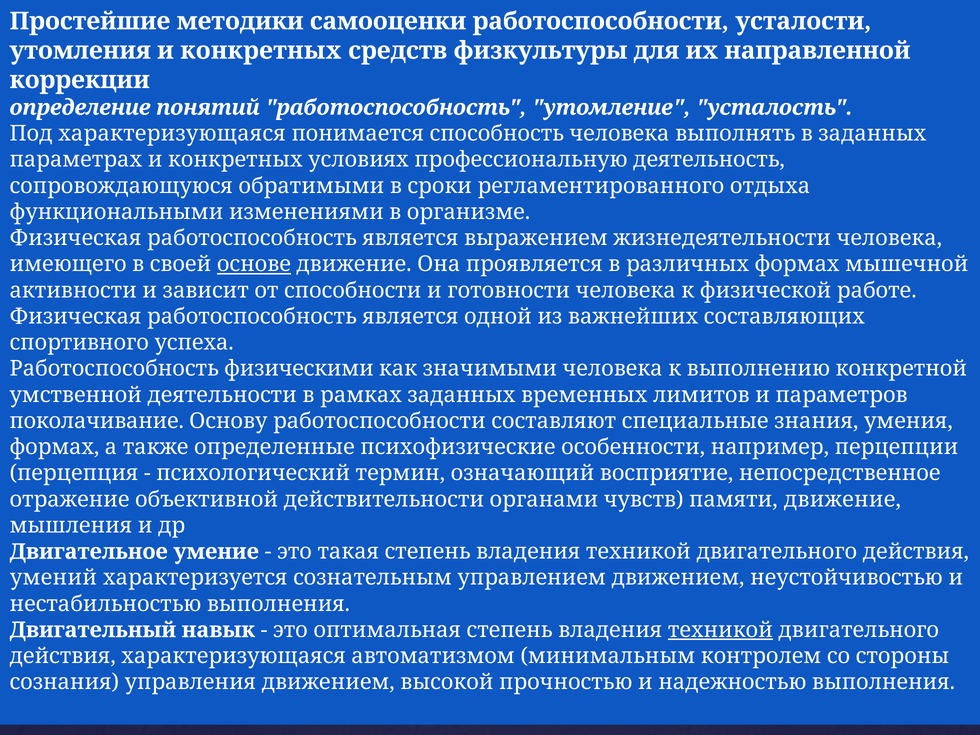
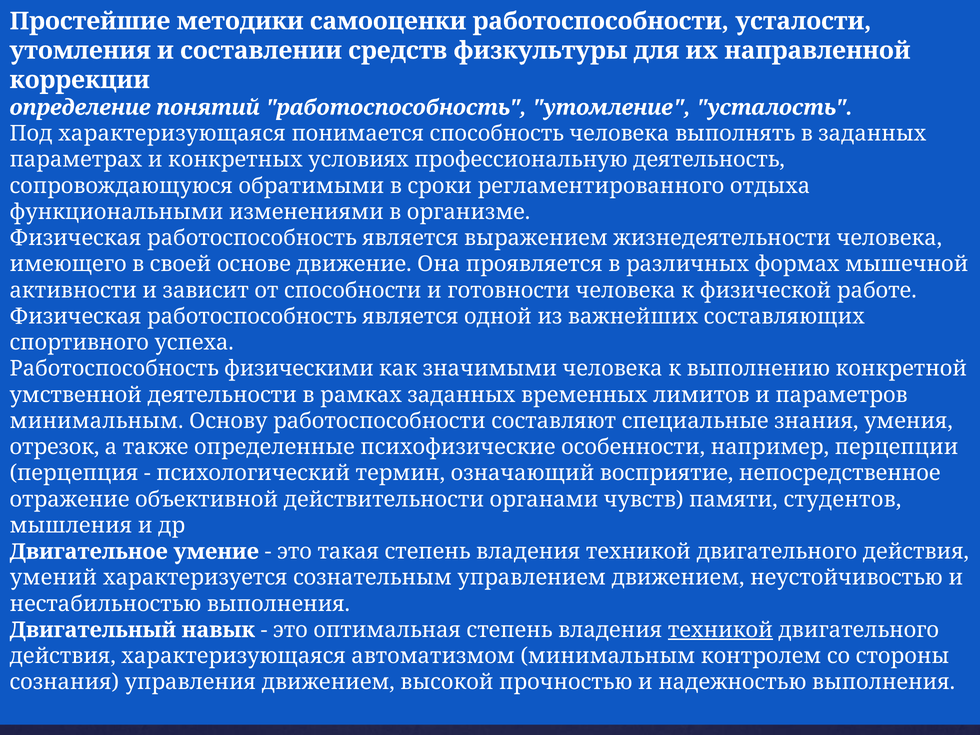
утомления и конкретных: конкретных -> составлении (261, 51)
основе underline: present -> none (254, 264)
поколачивание: поколачивание -> минимальным (97, 421)
формах: формах -> отрезок (54, 447)
памяти движение: движение -> студентов (842, 499)
